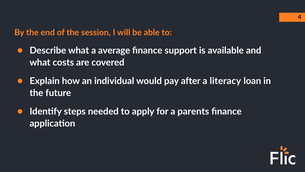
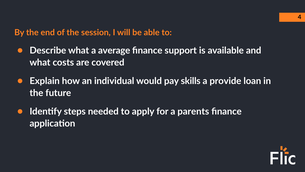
after: after -> skills (191, 81)
literacy: literacy -> provide (225, 81)
